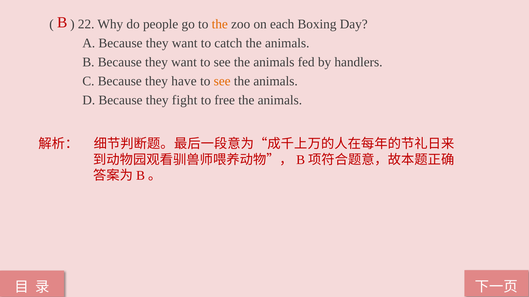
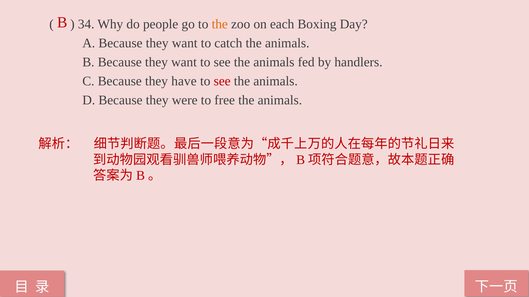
22: 22 -> 34 (86, 24)
see colour: orange -> red (222, 81)
fight: fight -> were (185, 100)
